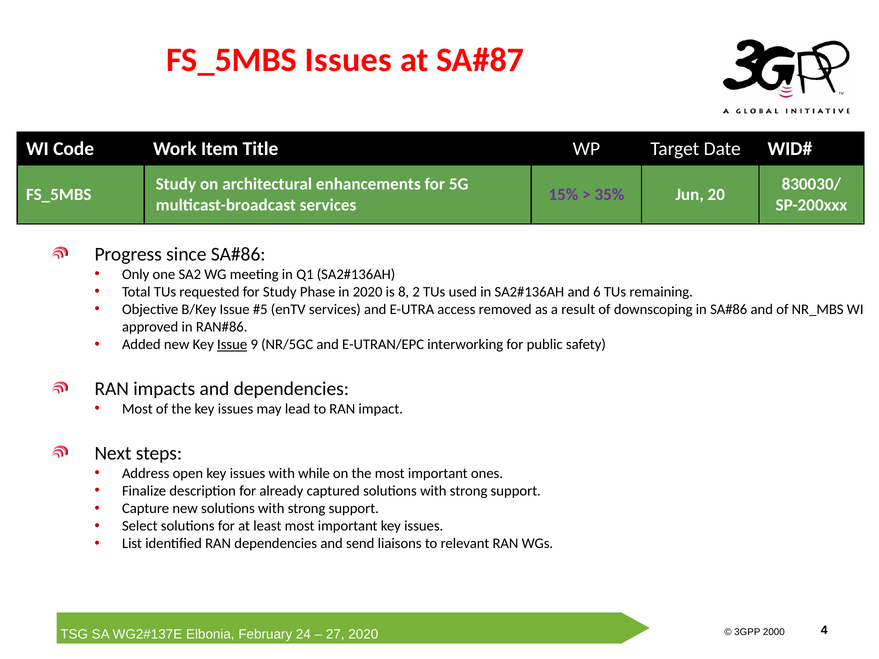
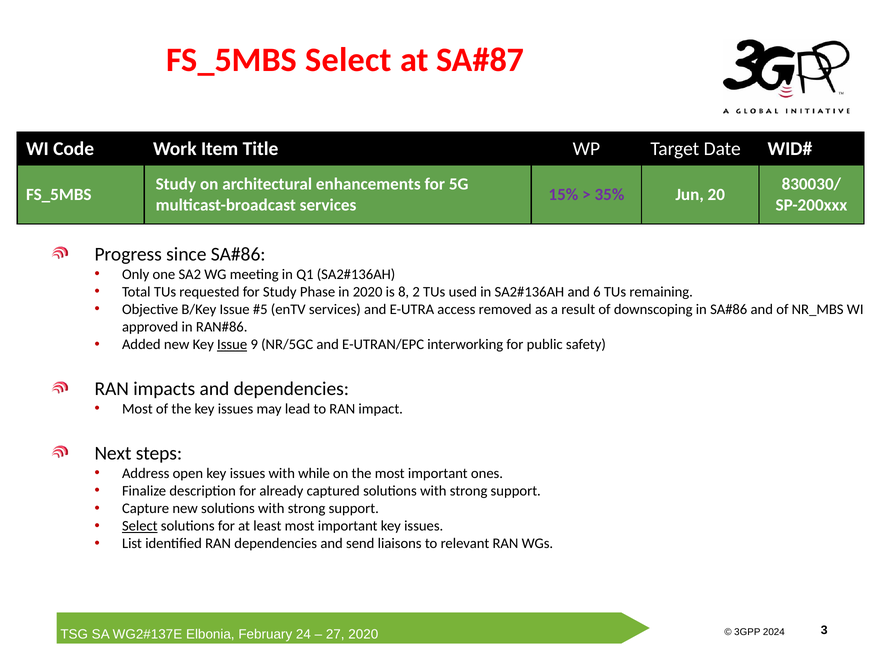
FS_5MBS Issues: Issues -> Select (348, 60)
Select underline: none -> present (140, 526)
2000: 2000 -> 2024 (774, 632)
4: 4 -> 3 (824, 630)
